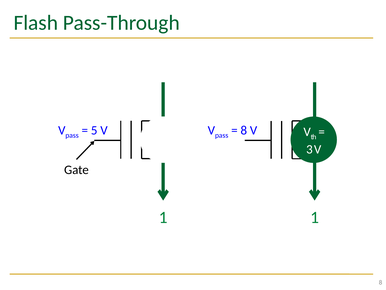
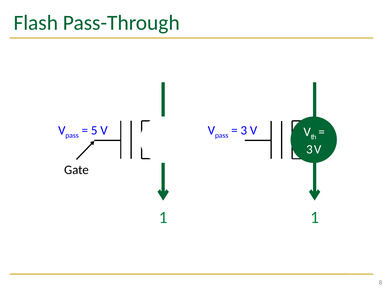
8: 8 -> 3 (244, 130)
